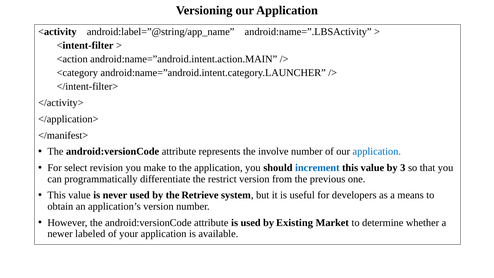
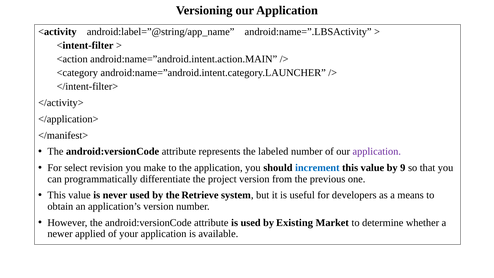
involve: involve -> labeled (273, 151)
application colour: blue -> purple (377, 151)
3: 3 -> 9 (403, 168)
restrict: restrict -> project (222, 179)
labeled: labeled -> applied (90, 234)
